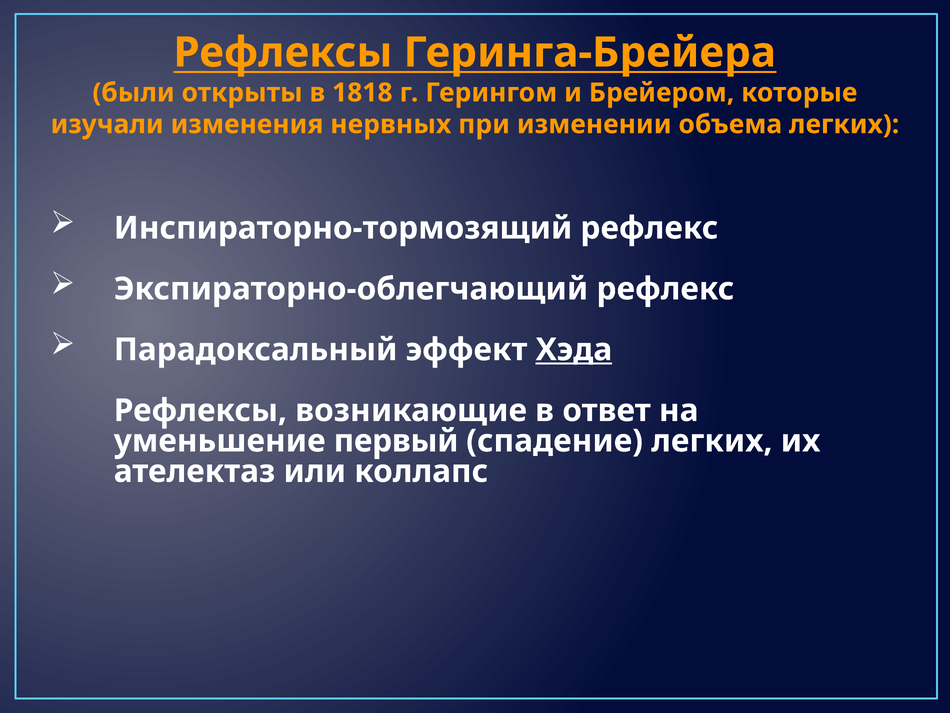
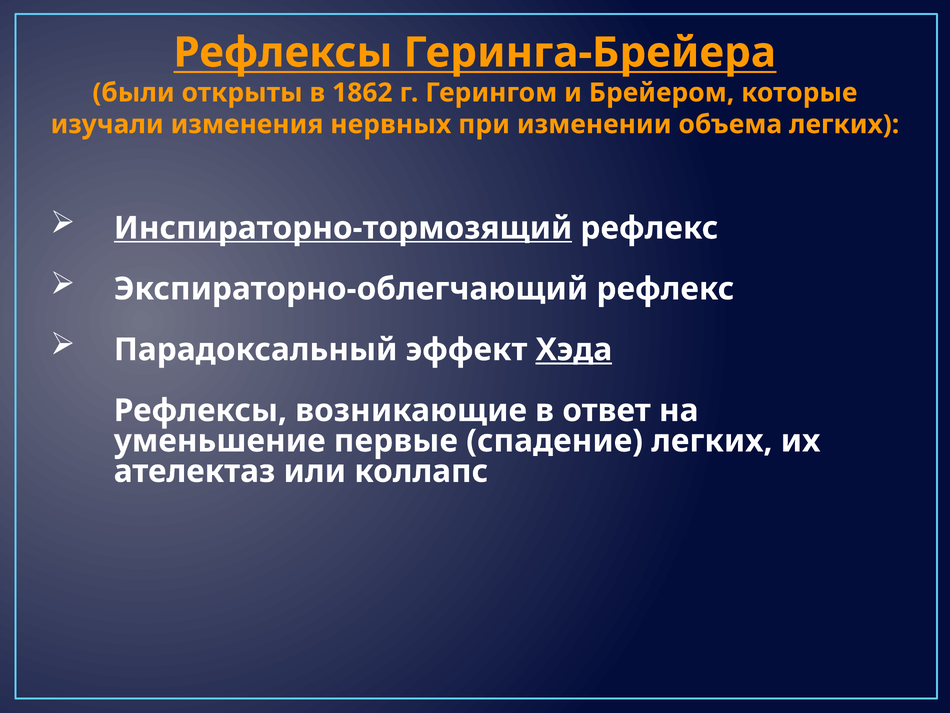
1818: 1818 -> 1862 (362, 93)
Инспираторно-тормозящий underline: none -> present (343, 228)
первый: первый -> первые (396, 441)
